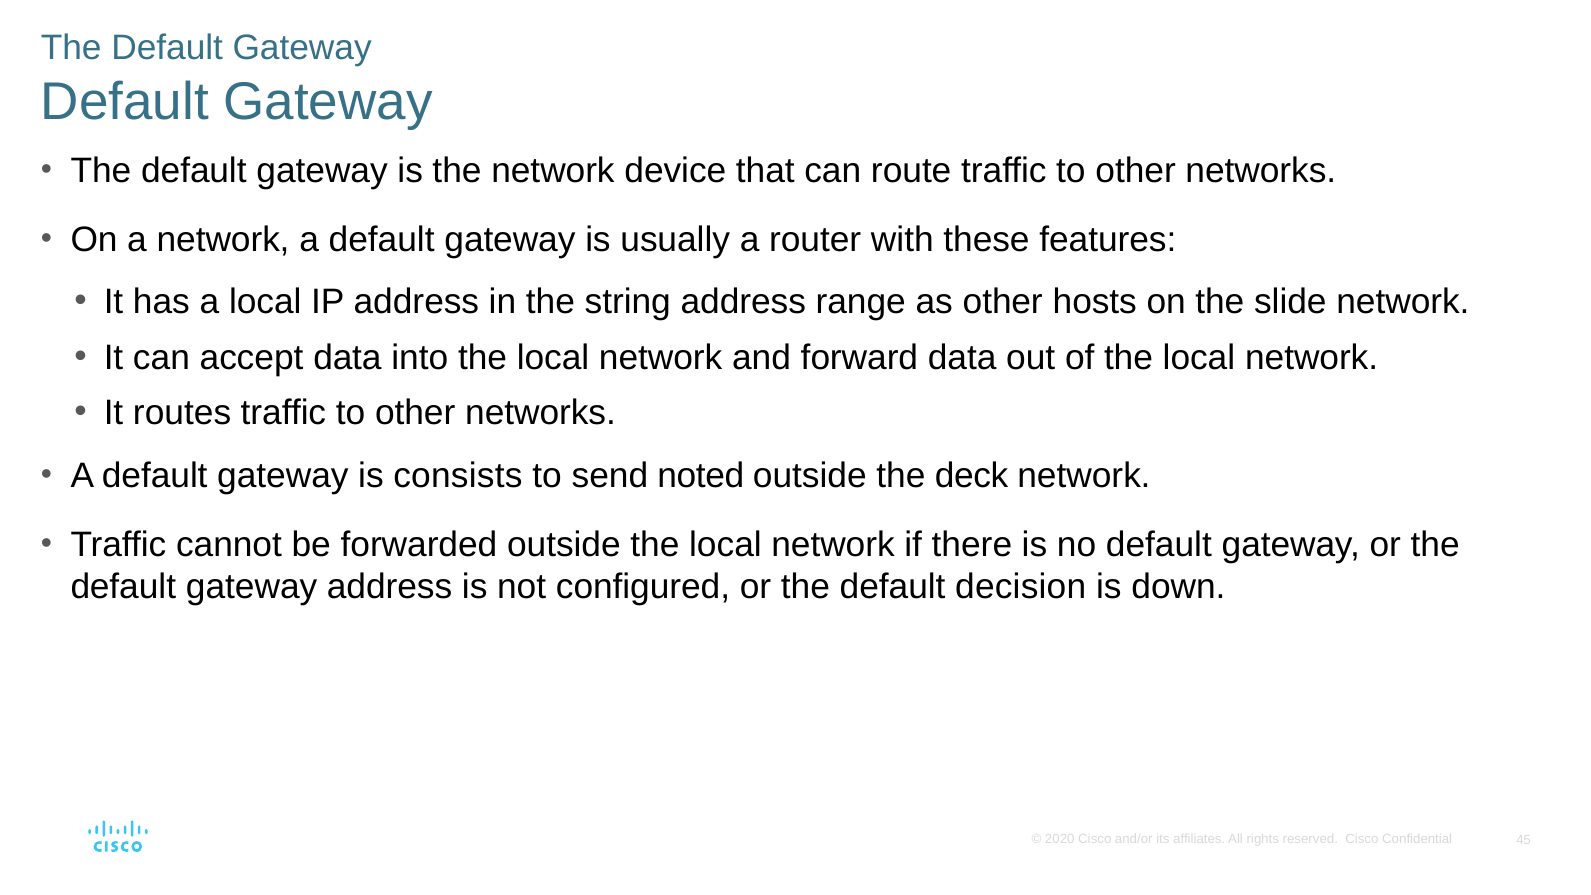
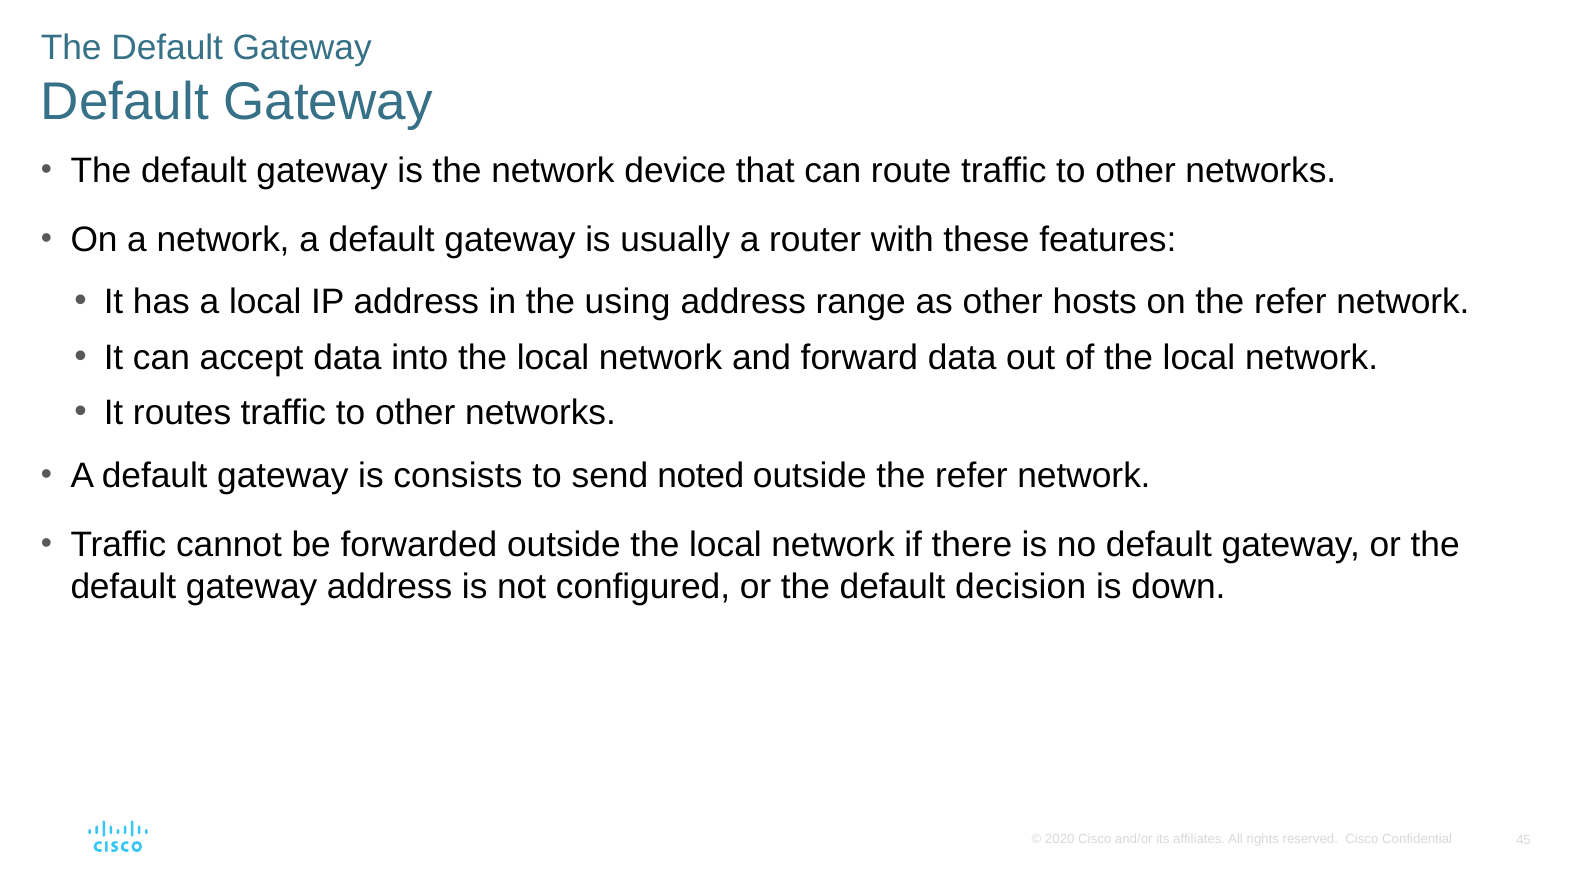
string: string -> using (628, 302)
on the slide: slide -> refer (1290, 302)
outside the deck: deck -> refer (971, 476)
